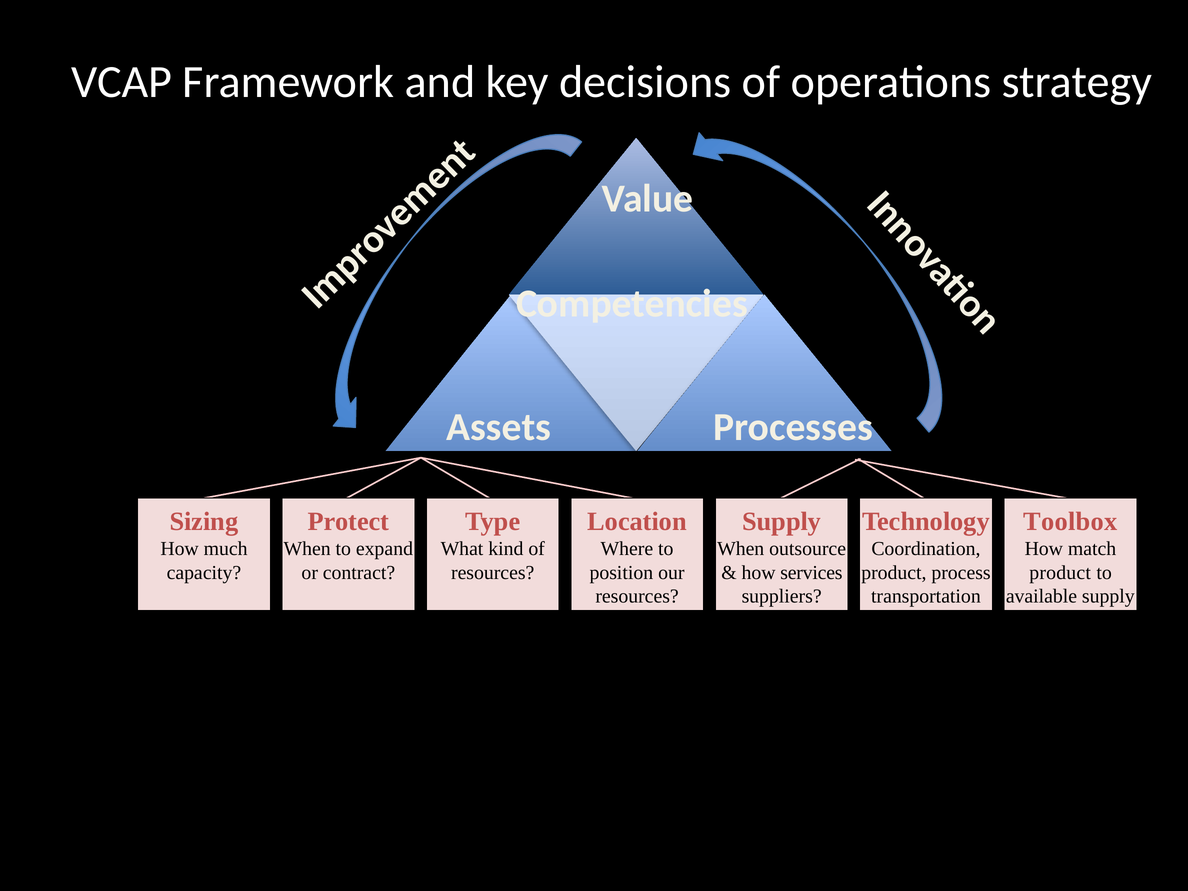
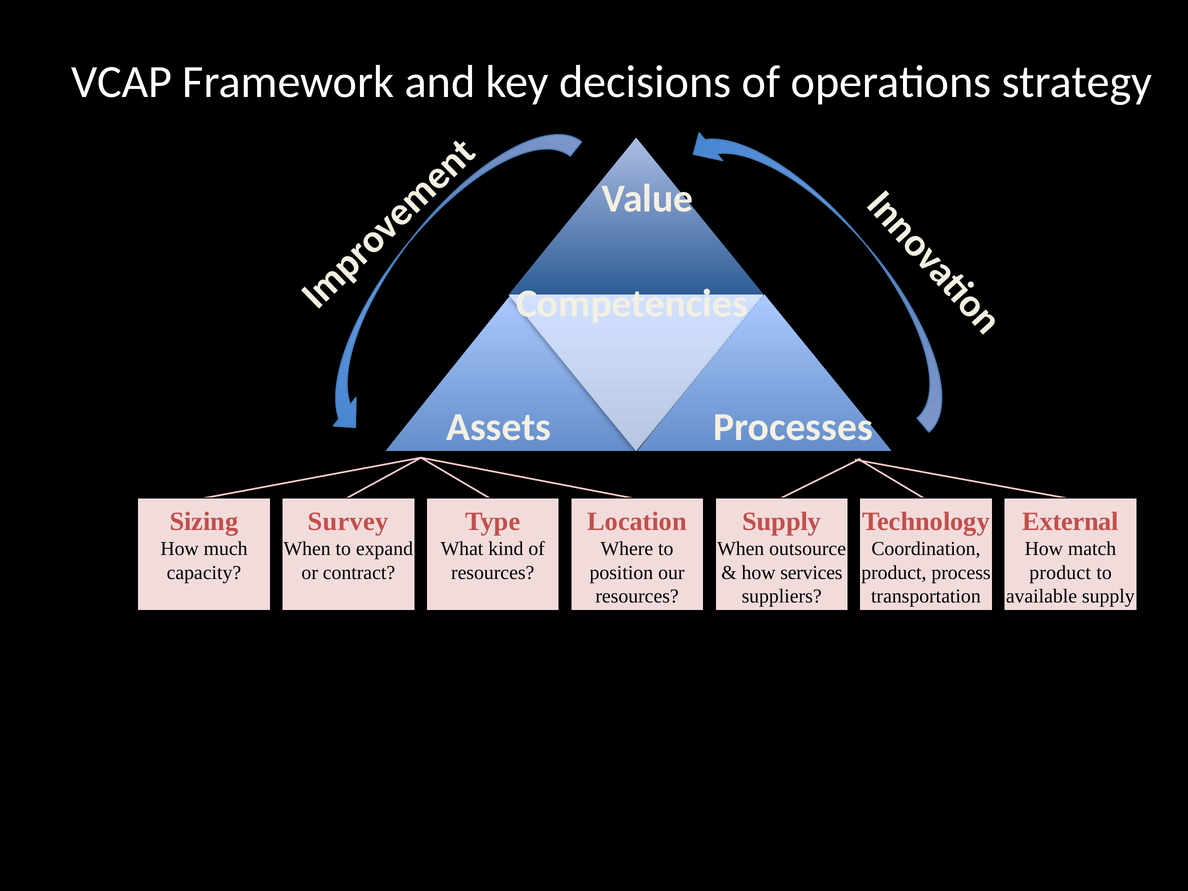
Protect: Protect -> Survey (348, 522)
Toolbox: Toolbox -> External (1071, 522)
